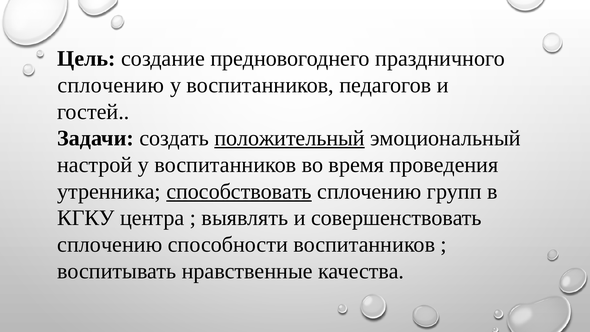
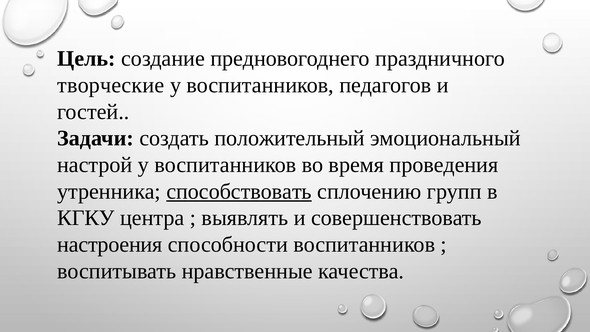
сплочению: сплочению -> творческие (111, 85)
положительный underline: present -> none (290, 138)
сплочению: сплочению -> настроения (110, 244)
